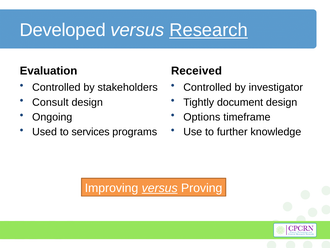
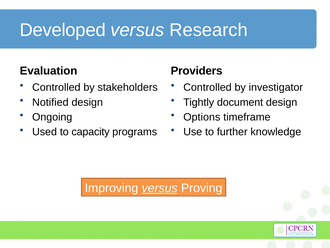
Research underline: present -> none (209, 30)
Received: Received -> Providers (197, 71)
Consult: Consult -> Notified (50, 102)
services: services -> capacity (91, 132)
